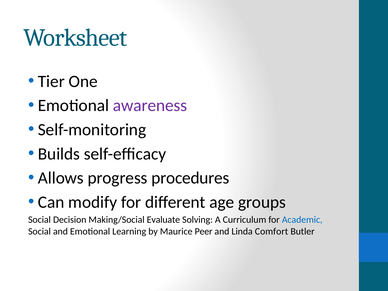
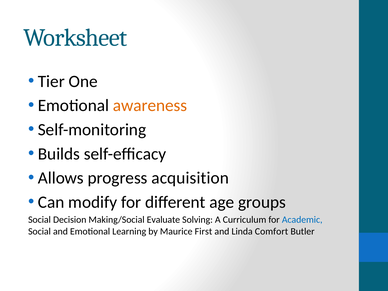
awareness colour: purple -> orange (150, 106)
procedures: procedures -> acquisition (190, 178)
Peer: Peer -> First (203, 231)
